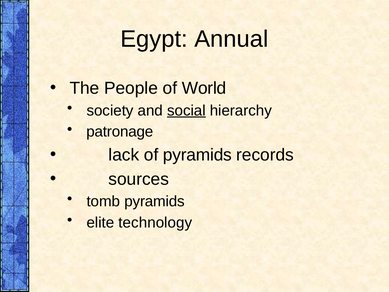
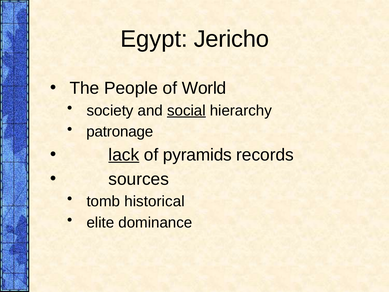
Annual: Annual -> Jericho (231, 39)
lack underline: none -> present (124, 155)
tomb pyramids: pyramids -> historical (154, 201)
technology: technology -> dominance (155, 222)
